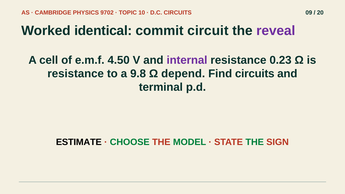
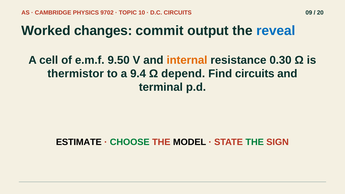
identical: identical -> changes (103, 31)
circuit: circuit -> output (208, 31)
reveal colour: purple -> blue (276, 31)
4.50: 4.50 -> 9.50 (119, 60)
internal colour: purple -> orange (187, 60)
0.23: 0.23 -> 0.30 (281, 60)
resistance: resistance -> thermistor (76, 74)
9.8: 9.8 -> 9.4 (138, 74)
MODEL colour: green -> black (190, 142)
